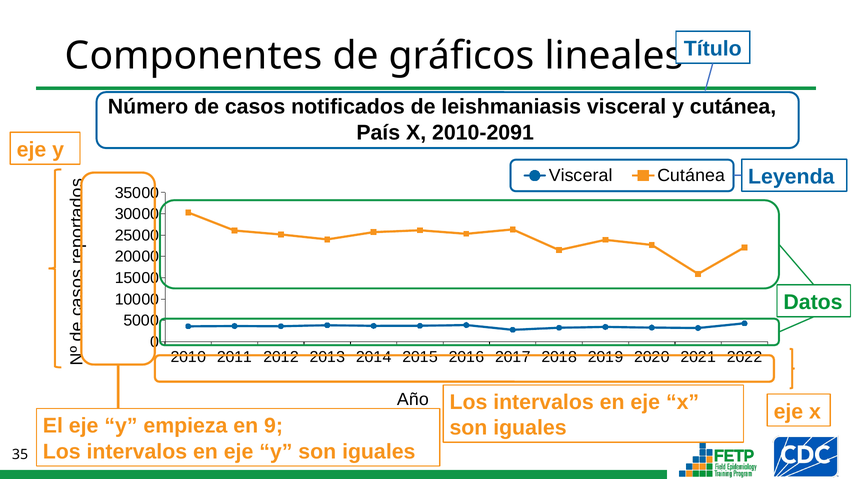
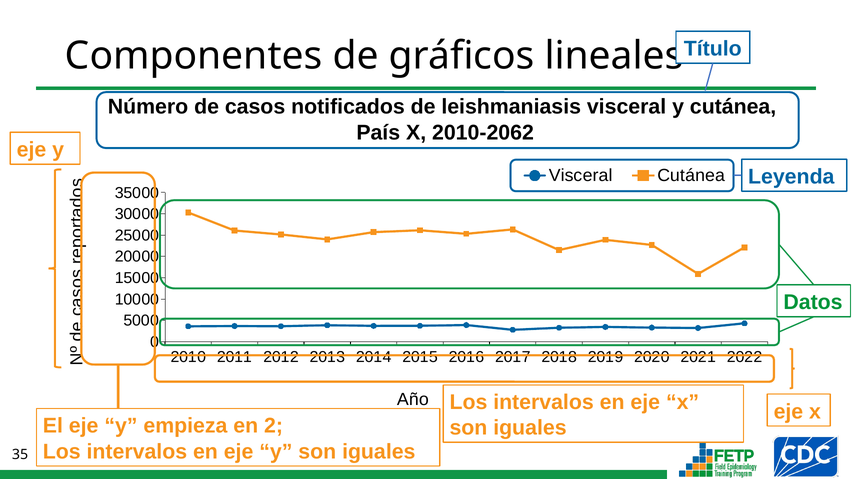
2010-2091: 2010-2091 -> 2010-2062 (483, 133)
9: 9 -> 2 (274, 426)
